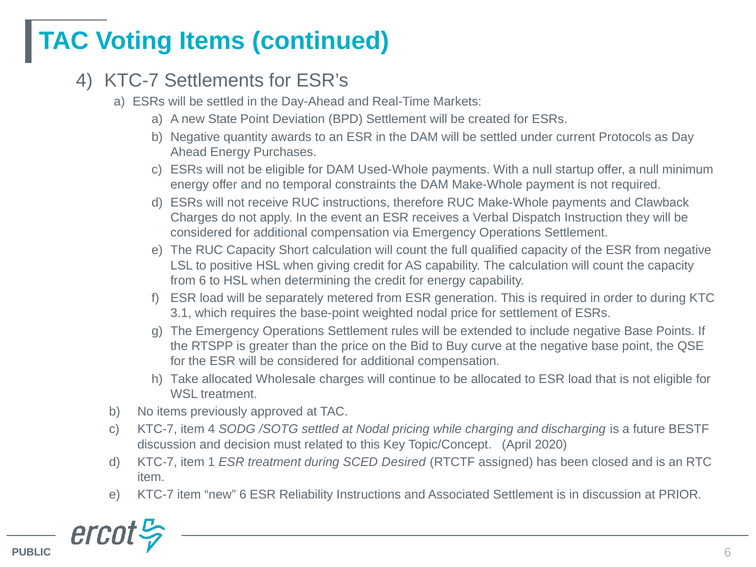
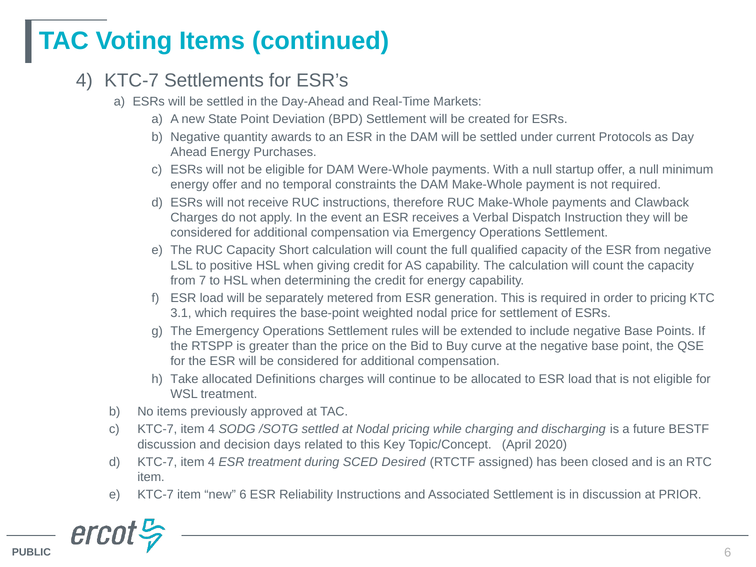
Used-Whole: Used-Whole -> Were-Whole (393, 170)
from 6: 6 -> 7 (203, 281)
to during: during -> pricing (668, 298)
Wholesale: Wholesale -> Definitions (286, 379)
must: must -> days (287, 444)
1: 1 -> 4 (211, 462)
